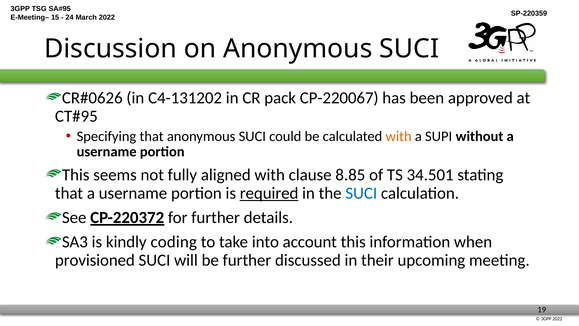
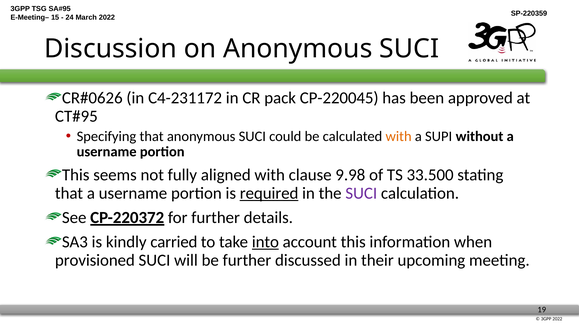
C4-131202: C4-131202 -> C4-231172 (185, 98)
CP-220067: CP-220067 -> CP-220045 (339, 98)
8.85: 8.85 -> 9.98 (350, 175)
34.501: 34.501 -> 33.500 (430, 175)
SUCI colour: blue -> purple (361, 193)
coding: coding -> carried (174, 242)
into underline: none -> present (265, 242)
